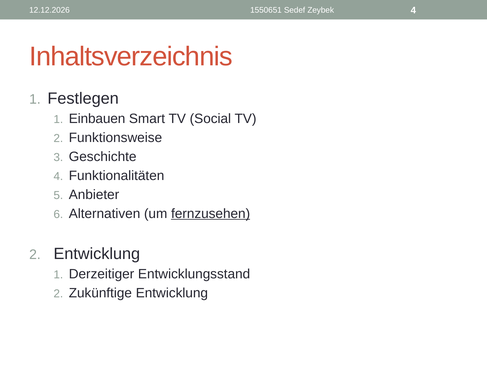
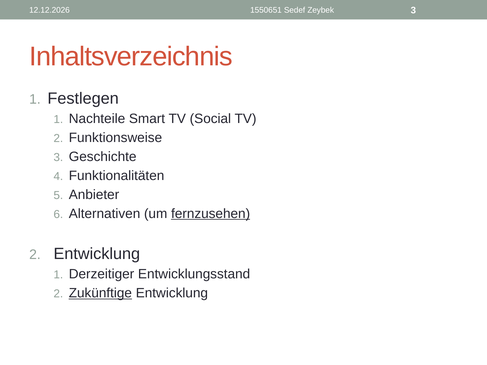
Zeybek 4: 4 -> 3 (413, 10)
Einbauen: Einbauen -> Nachteile (97, 119)
Zukünftige underline: none -> present (100, 293)
